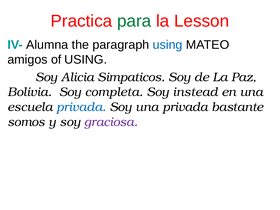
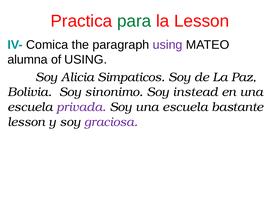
Alumna: Alumna -> Comica (47, 45)
using colour: blue -> purple (168, 45)
amigos: amigos -> alumna (28, 60)
completa: completa -> sinonimo (114, 92)
privada colour: blue -> purple (81, 107)
Soy una privada: privada -> escuela (185, 107)
somos: somos -> lesson (26, 122)
